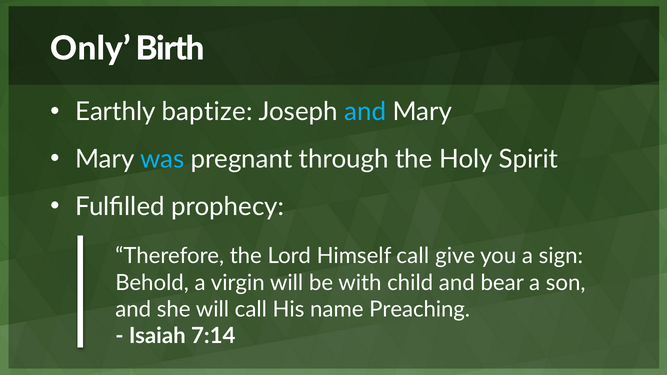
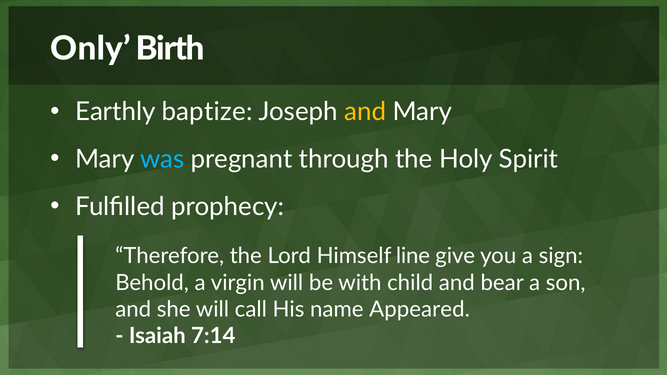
and colour: light blue -> yellow (365, 112)
Himself call: call -> line (413, 256)
Preaching: Preaching -> Appeared (420, 310)
